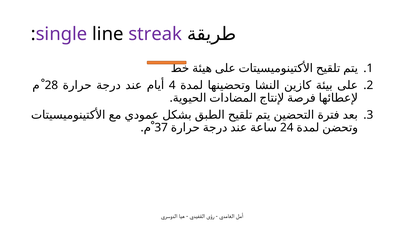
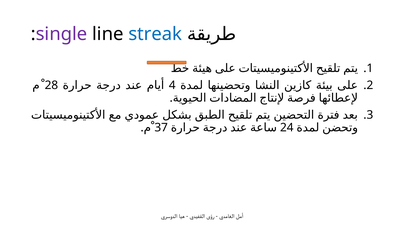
streak colour: purple -> blue (155, 34)
